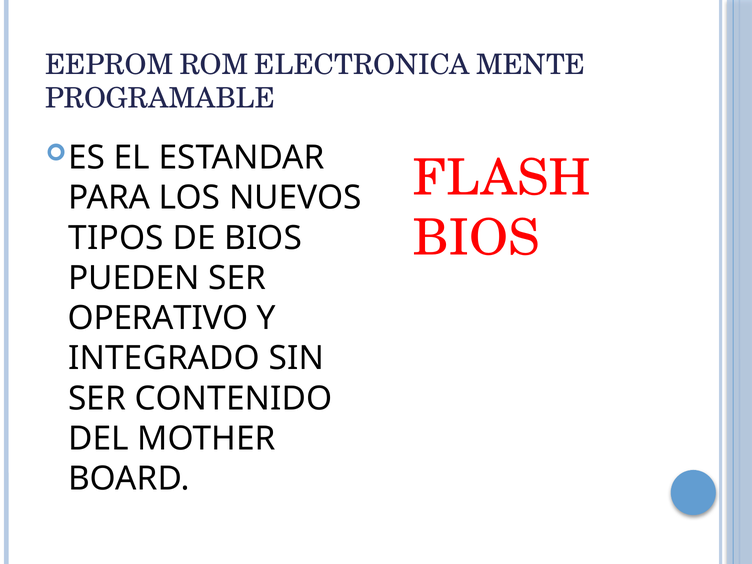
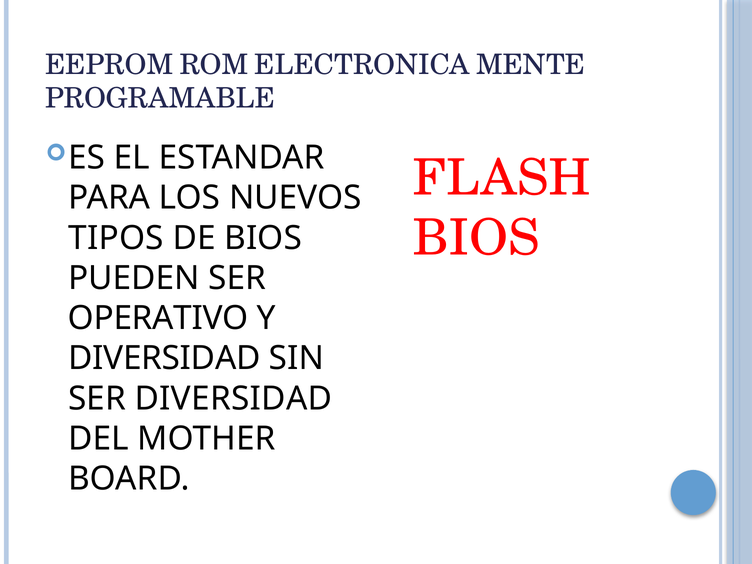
INTEGRADO: INTEGRADO -> DIVERSIDAD (164, 358)
SER CONTENIDO: CONTENIDO -> DIVERSIDAD (233, 399)
